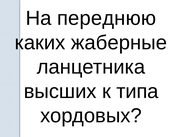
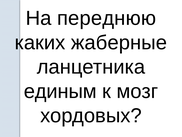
высших: высших -> единым (60, 91)
типа: типа -> мозг (137, 91)
